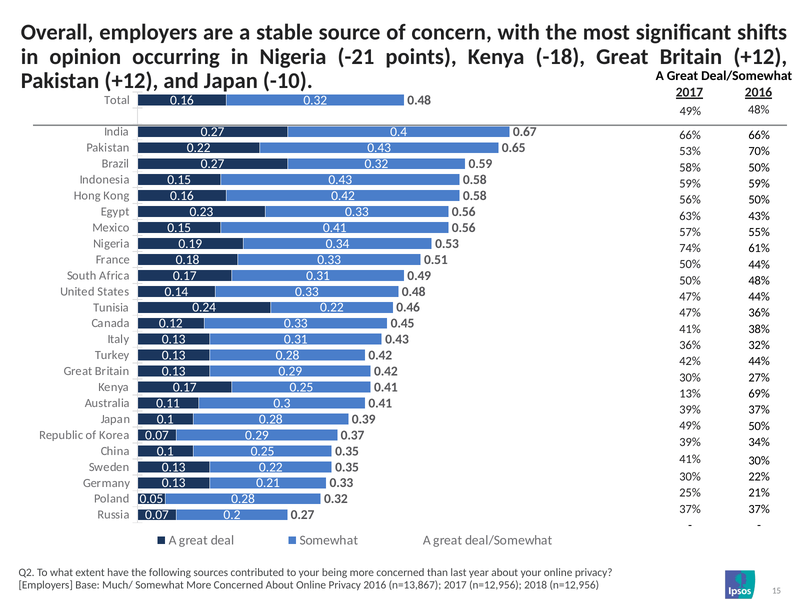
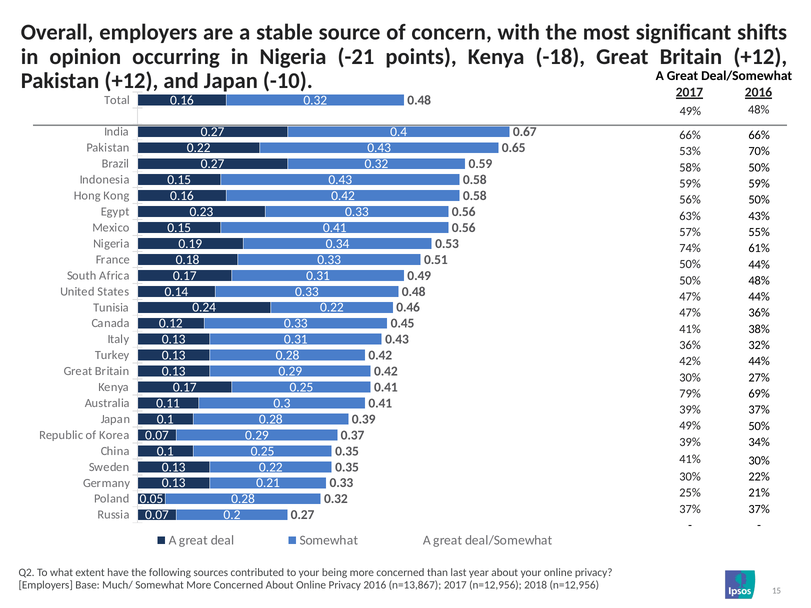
13%: 13% -> 79% (690, 394)
